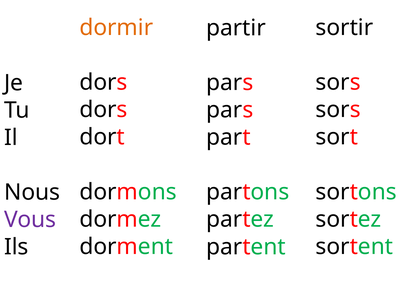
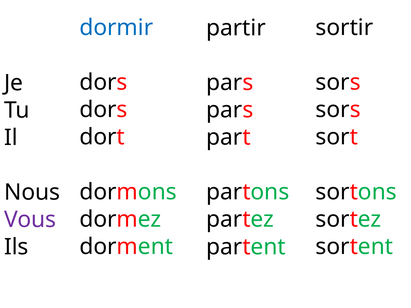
dormir colour: orange -> blue (116, 28)
